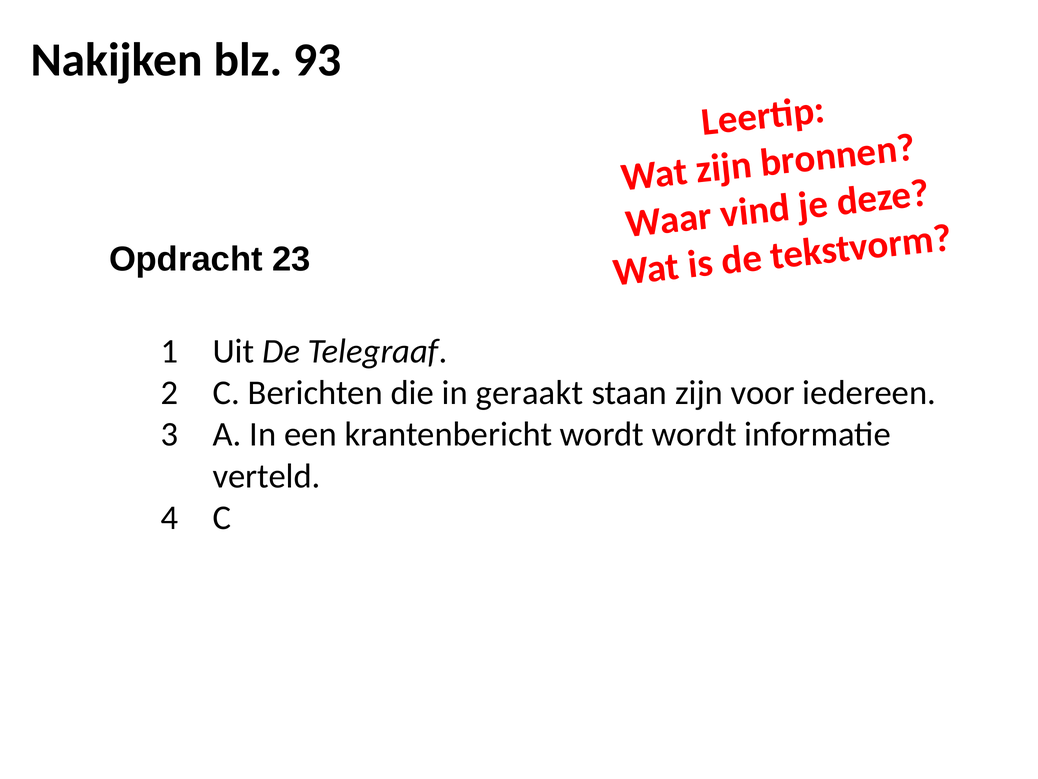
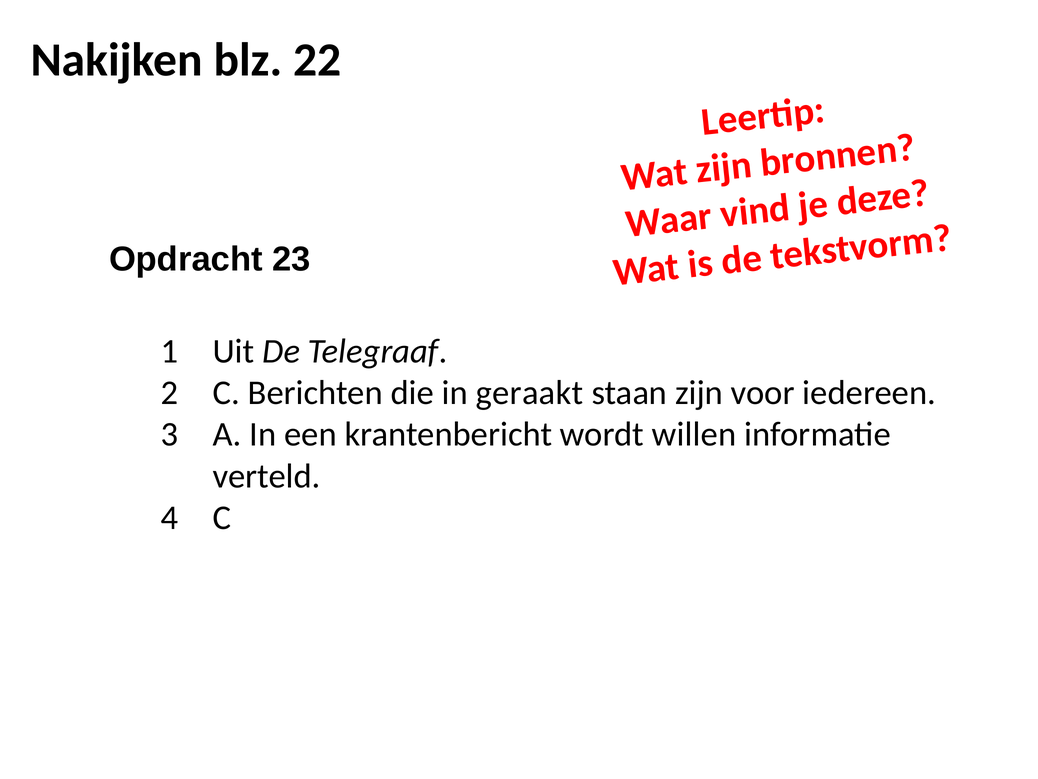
93: 93 -> 22 (317, 60)
wordt wordt: wordt -> willen (694, 434)
